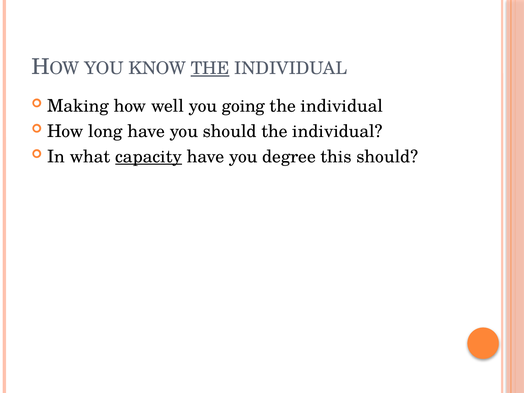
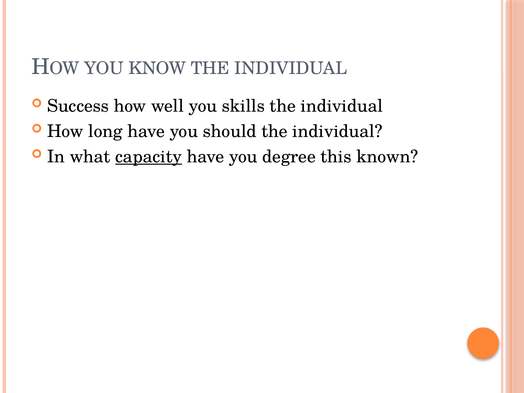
THE underline: present -> none (210, 68)
Making: Making -> Success (78, 106)
going: going -> skills (243, 106)
this should: should -> known (387, 157)
